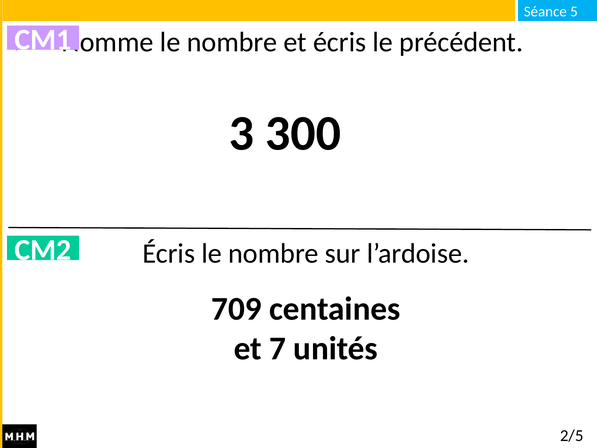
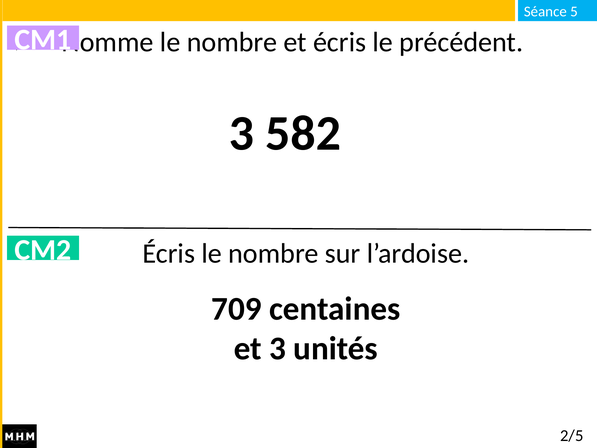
300: 300 -> 582 (303, 133)
et 7: 7 -> 3 (277, 348)
